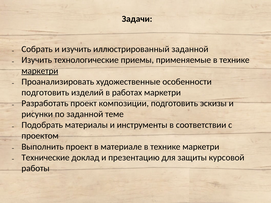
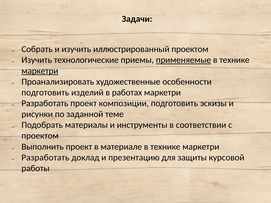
иллюстрированный заданной: заданной -> проектом (190, 49)
применяемые underline: none -> present (183, 60)
Технические: Технические -> Разработать (45, 158)
